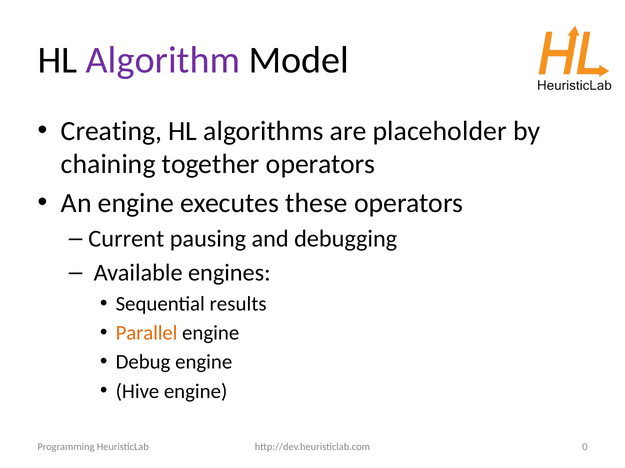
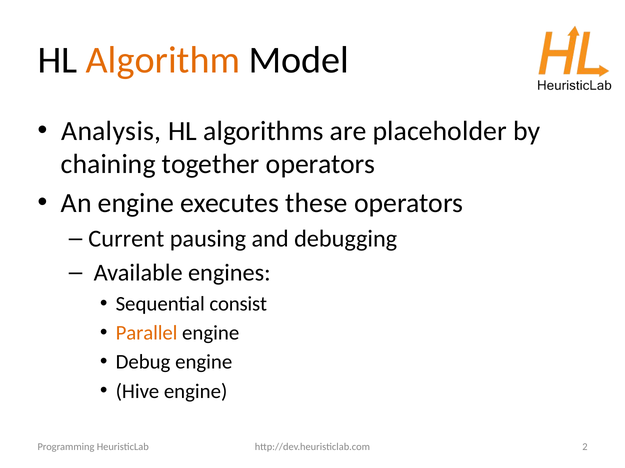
Algorithm colour: purple -> orange (163, 61)
Creating: Creating -> Analysis (111, 131)
results: results -> consist (238, 304)
0: 0 -> 2 (585, 448)
